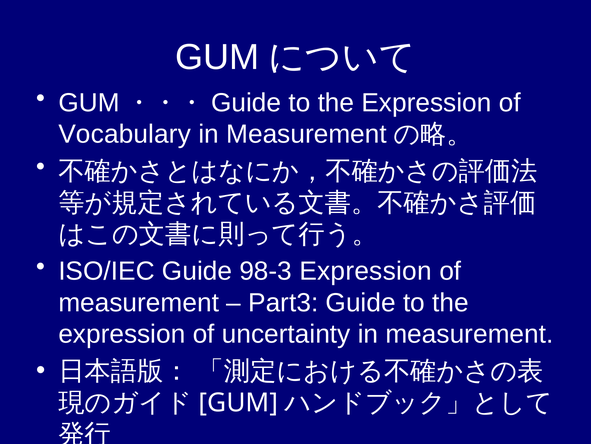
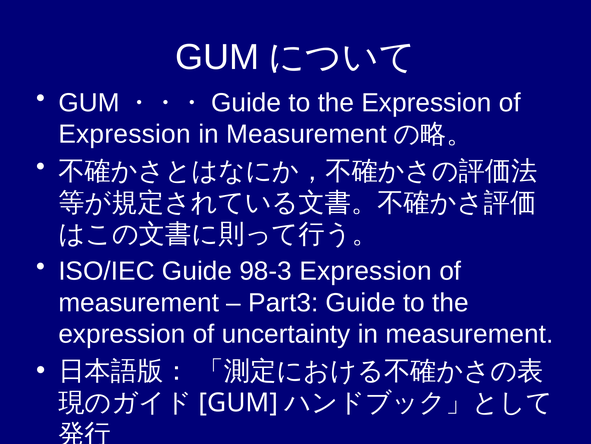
Vocabulary: Vocabulary -> Expression (125, 134)
